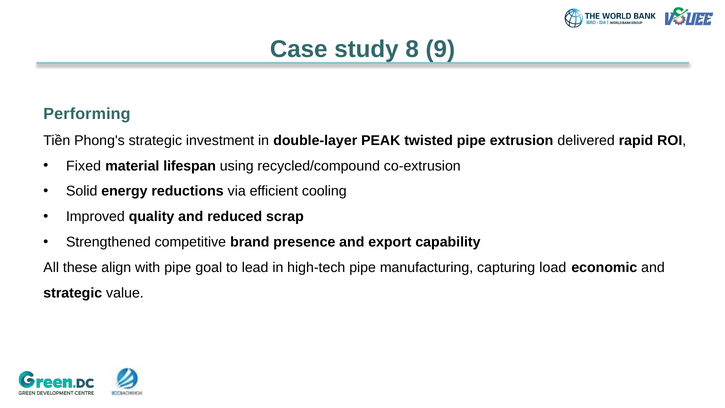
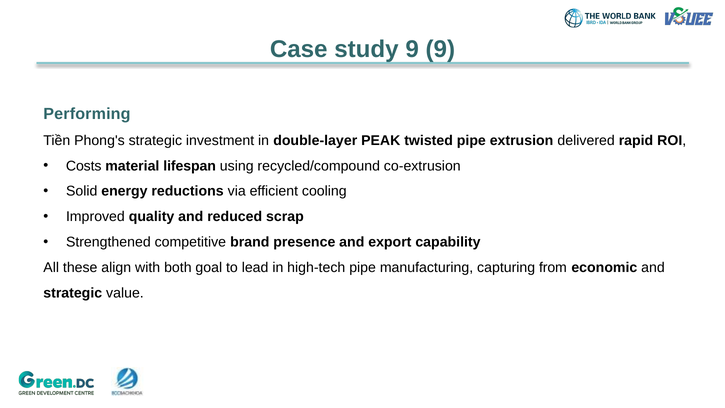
study 8: 8 -> 9 (412, 49)
Fixed: Fixed -> Costs (84, 166)
with pipe: pipe -> both (178, 267)
load: load -> from (553, 267)
